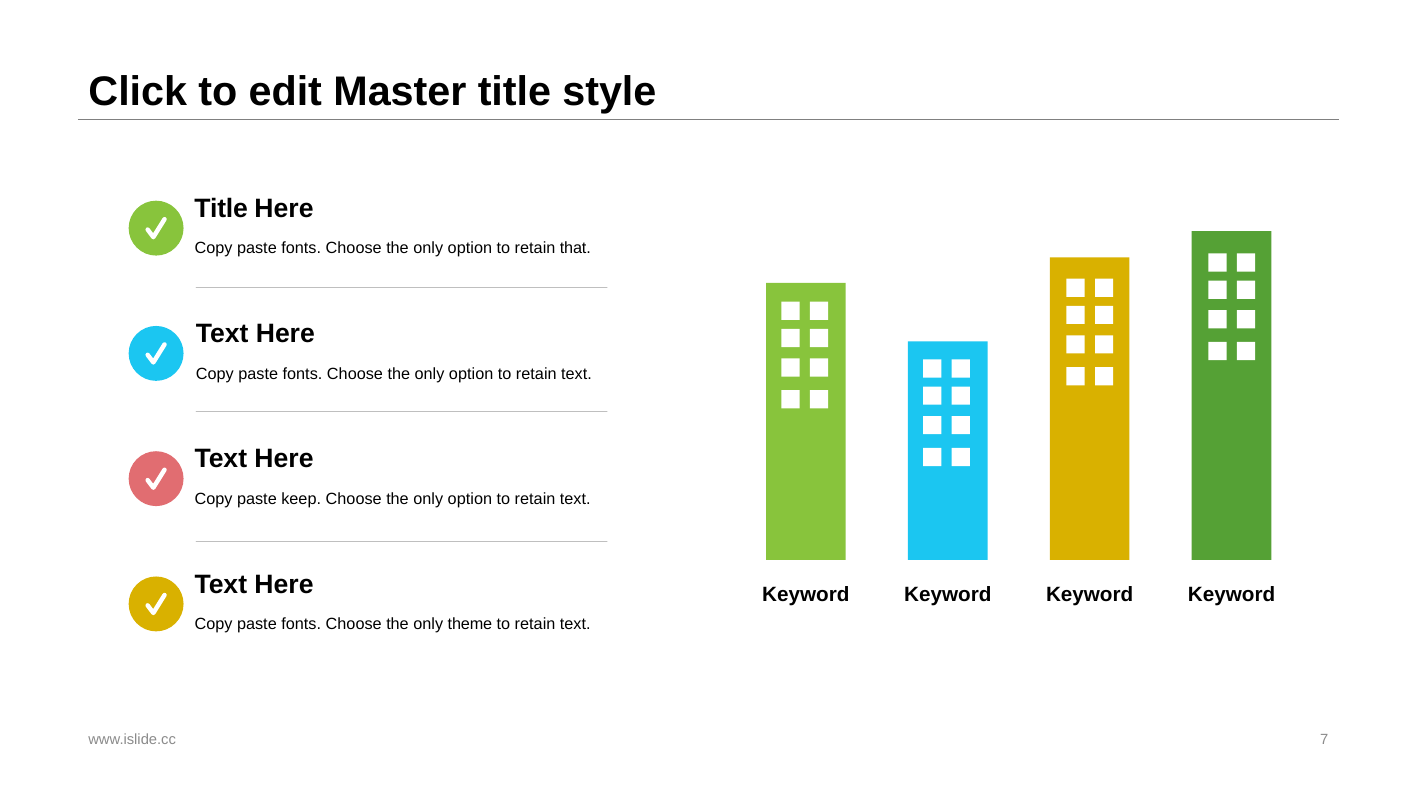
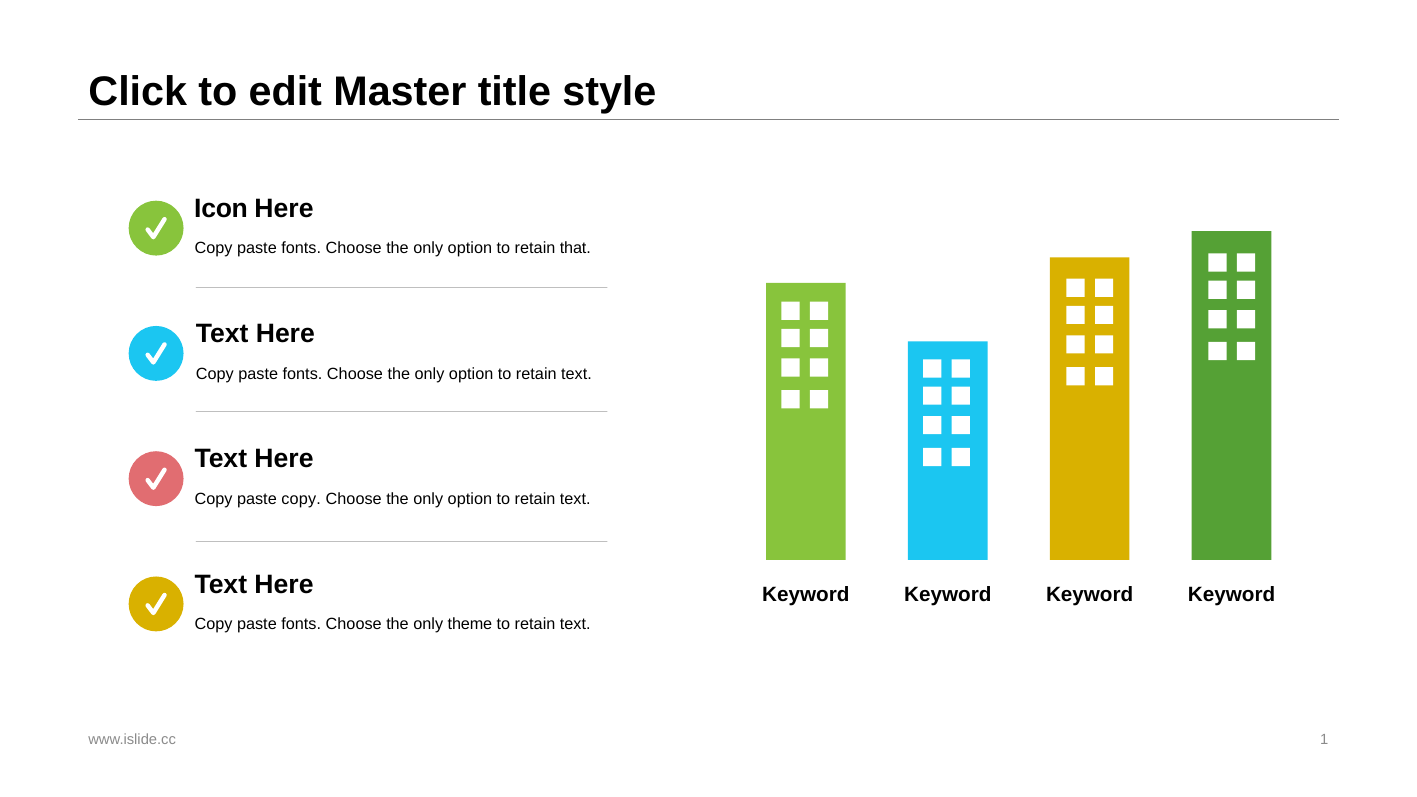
Title: Title -> Icon (221, 209)
paste keep: keep -> copy (301, 499)
7: 7 -> 1 (1324, 740)
